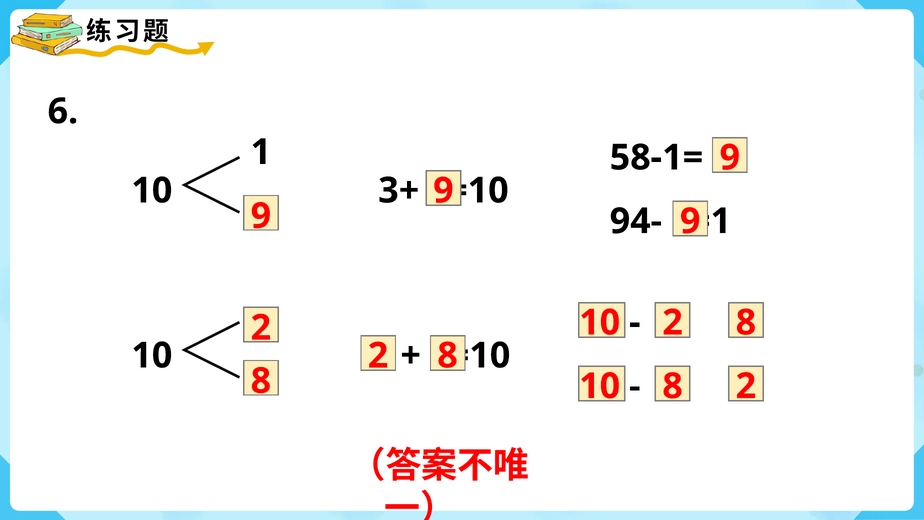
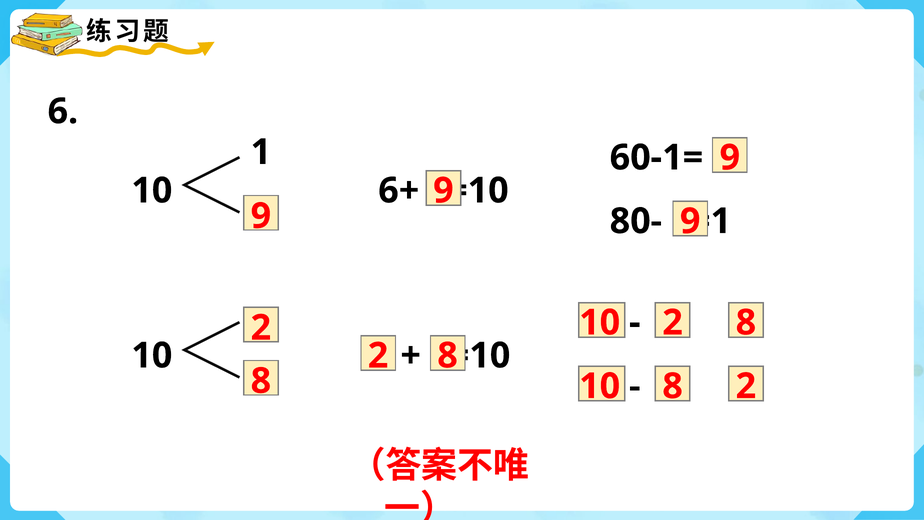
58-1=: 58-1= -> 60-1= (656, 158)
3+: 3+ -> 6+ (399, 191)
94-: 94- -> 80- (636, 221)
